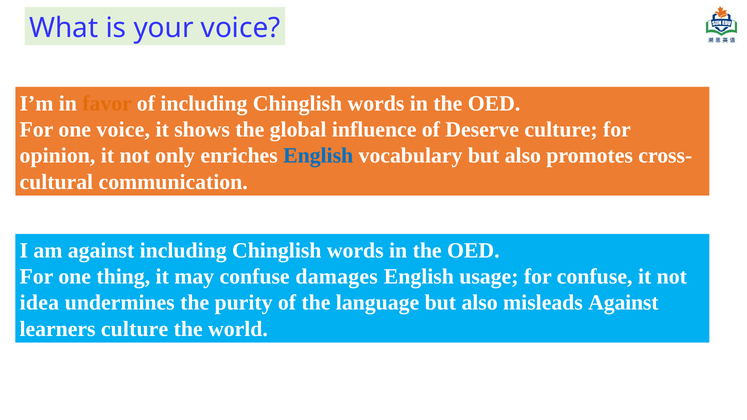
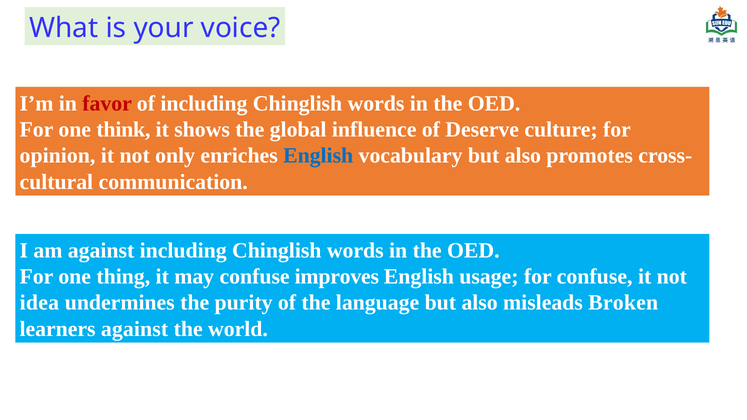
favor colour: orange -> red (107, 104)
one voice: voice -> think (123, 130)
damages: damages -> improves (337, 277)
misleads Against: Against -> Broken (623, 303)
learners culture: culture -> against (135, 329)
